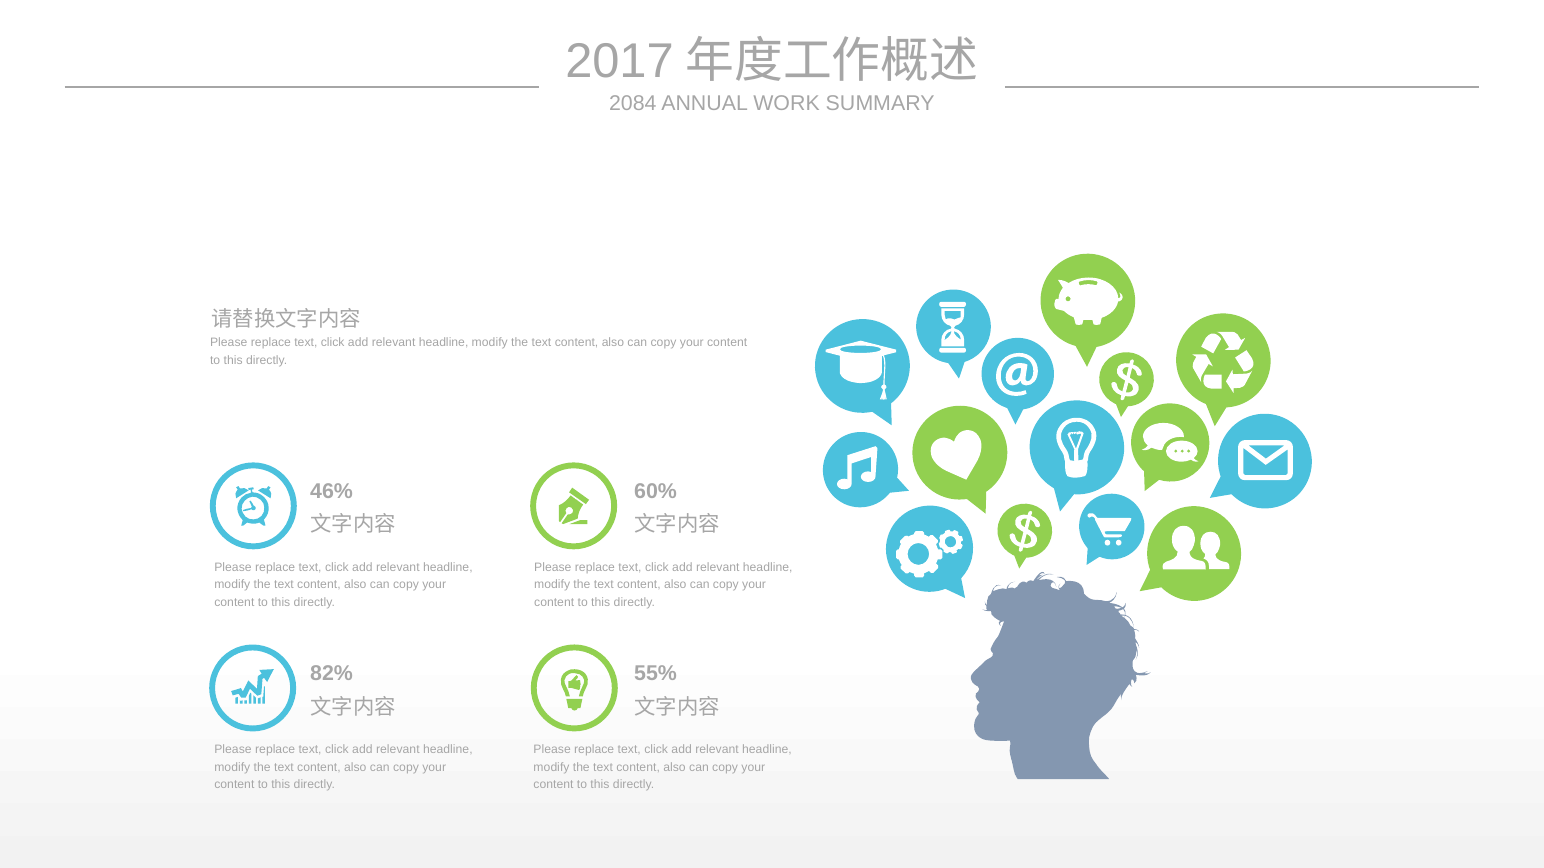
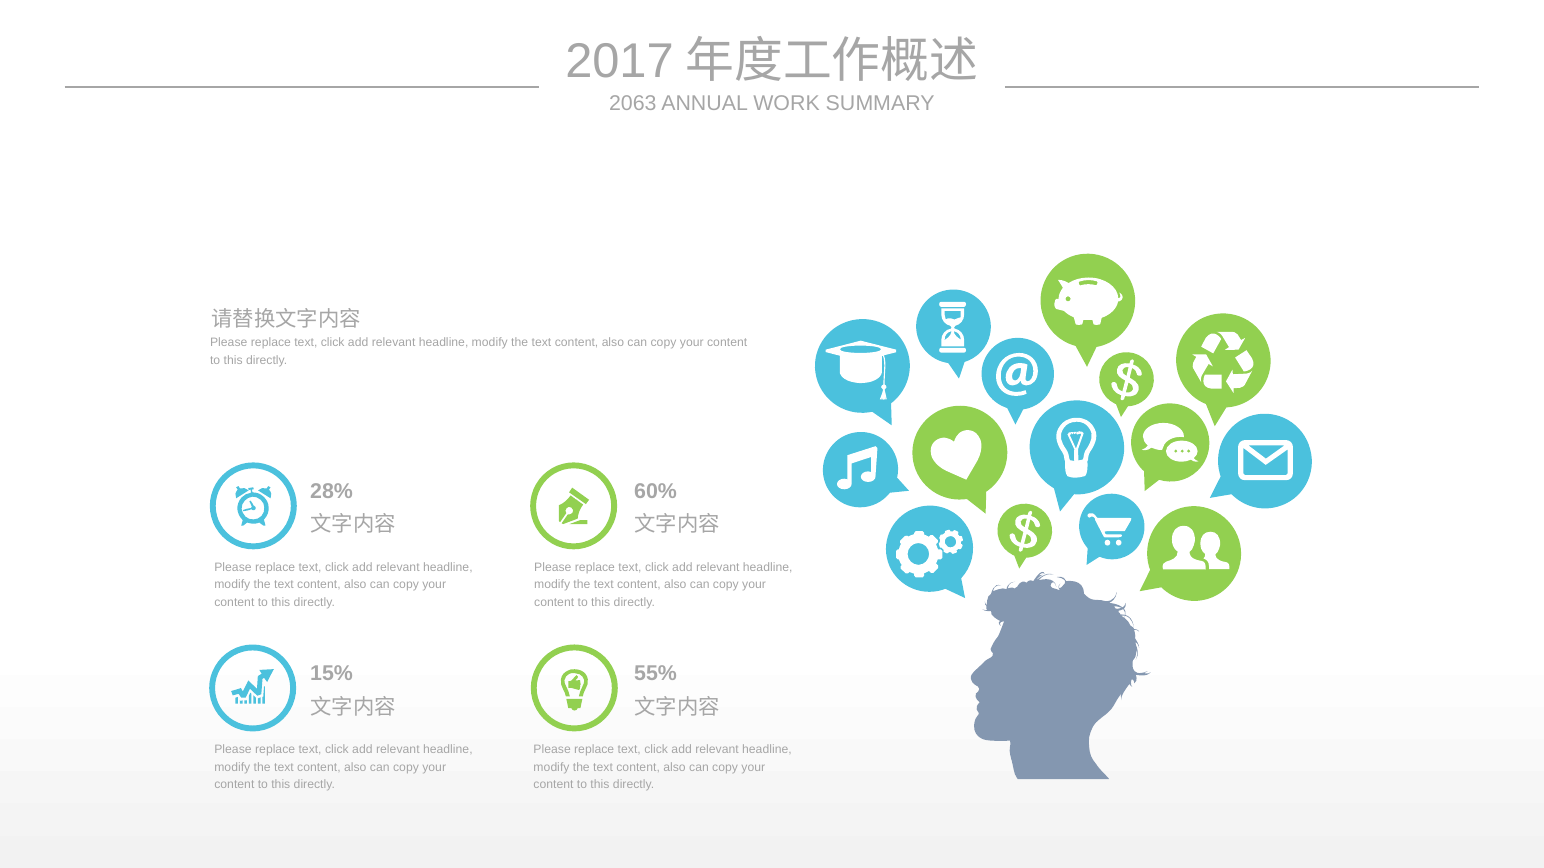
2084: 2084 -> 2063 (633, 104)
46%: 46% -> 28% (332, 492)
82%: 82% -> 15% (332, 673)
